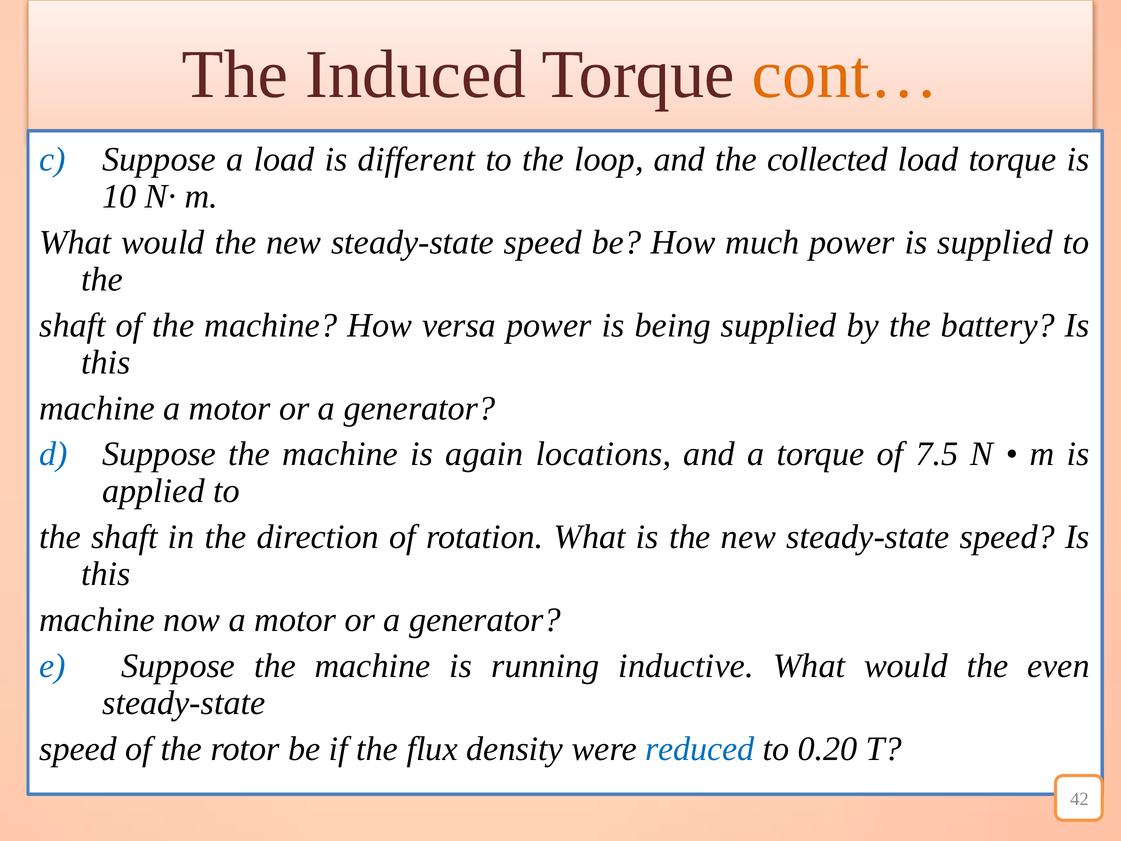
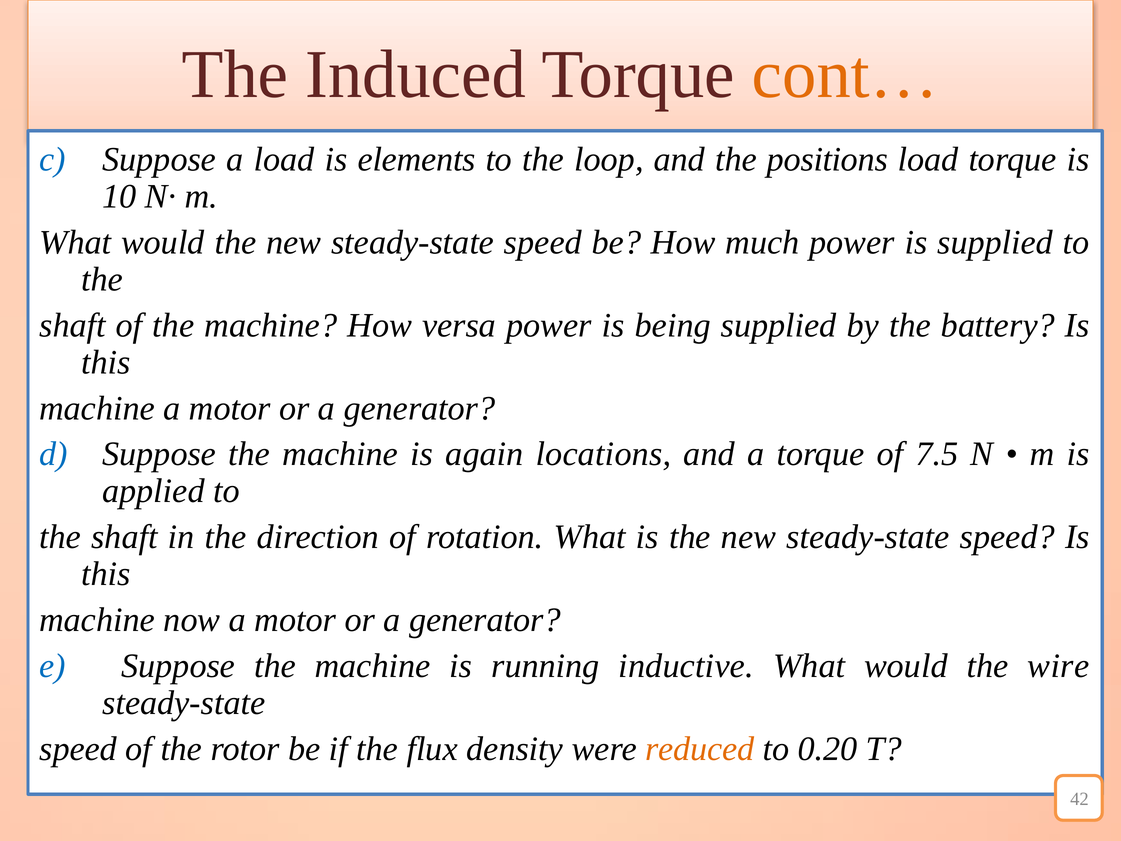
different: different -> elements (417, 159)
collected: collected -> positions (827, 159)
even: even -> wire (1058, 666)
reduced colour: blue -> orange (700, 749)
